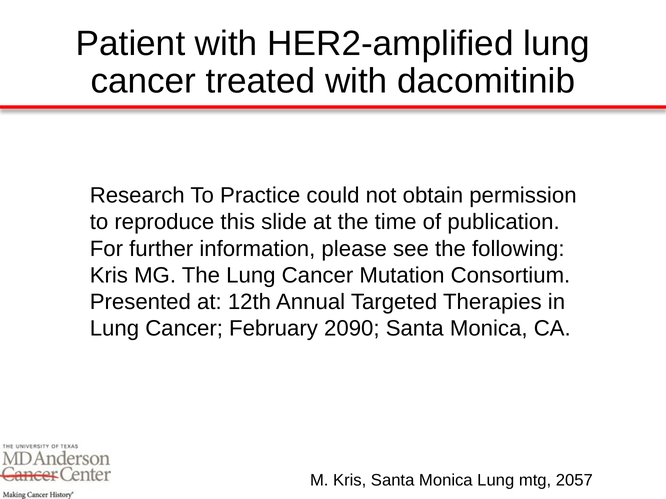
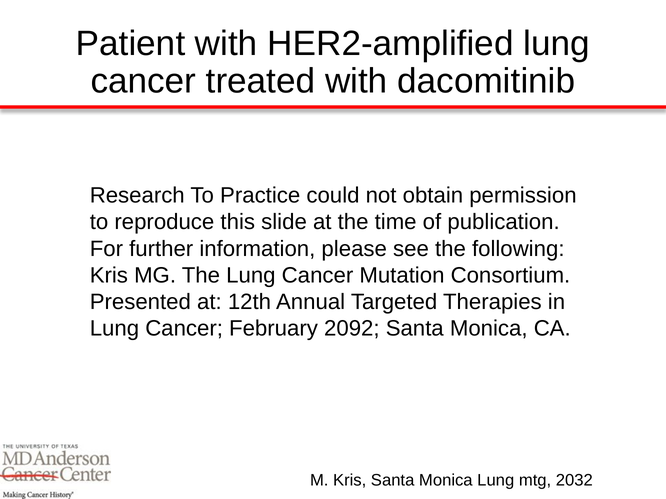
2090: 2090 -> 2092 (352, 329)
2057: 2057 -> 2032 (574, 481)
